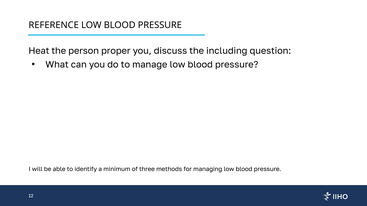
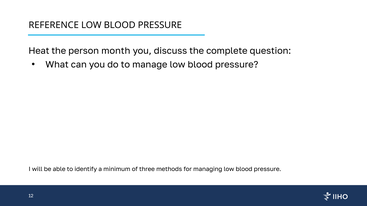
proper: proper -> month (116, 51)
including: including -> complete (227, 51)
